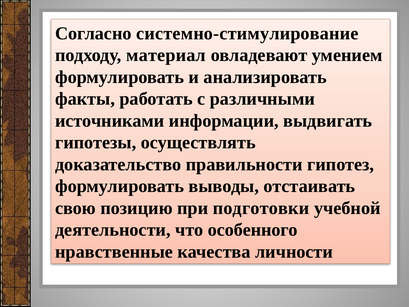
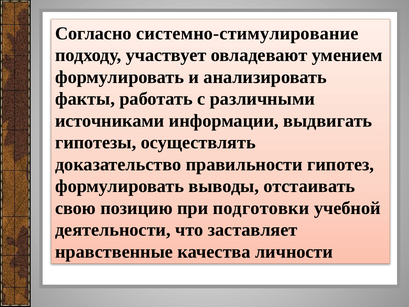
материал: материал -> участвует (166, 55)
особенного: особенного -> заставляет (253, 230)
